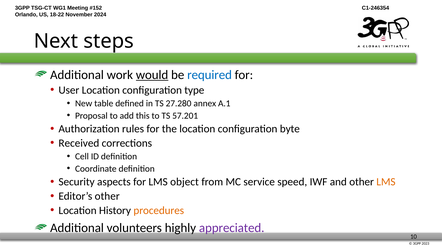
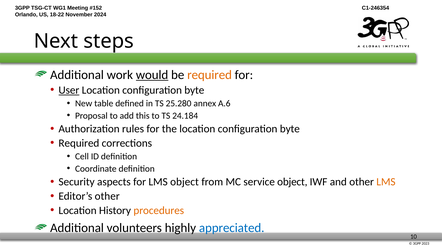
required colour: blue -> orange (210, 75)
User underline: none -> present (69, 90)
type: type -> byte (194, 90)
27.280: 27.280 -> 25.280 (179, 103)
A.1: A.1 -> A.6 (224, 103)
57.201: 57.201 -> 24.184 (185, 115)
Received: Received -> Required (79, 143)
service speed: speed -> object (292, 182)
appreciated colour: purple -> blue (232, 228)
